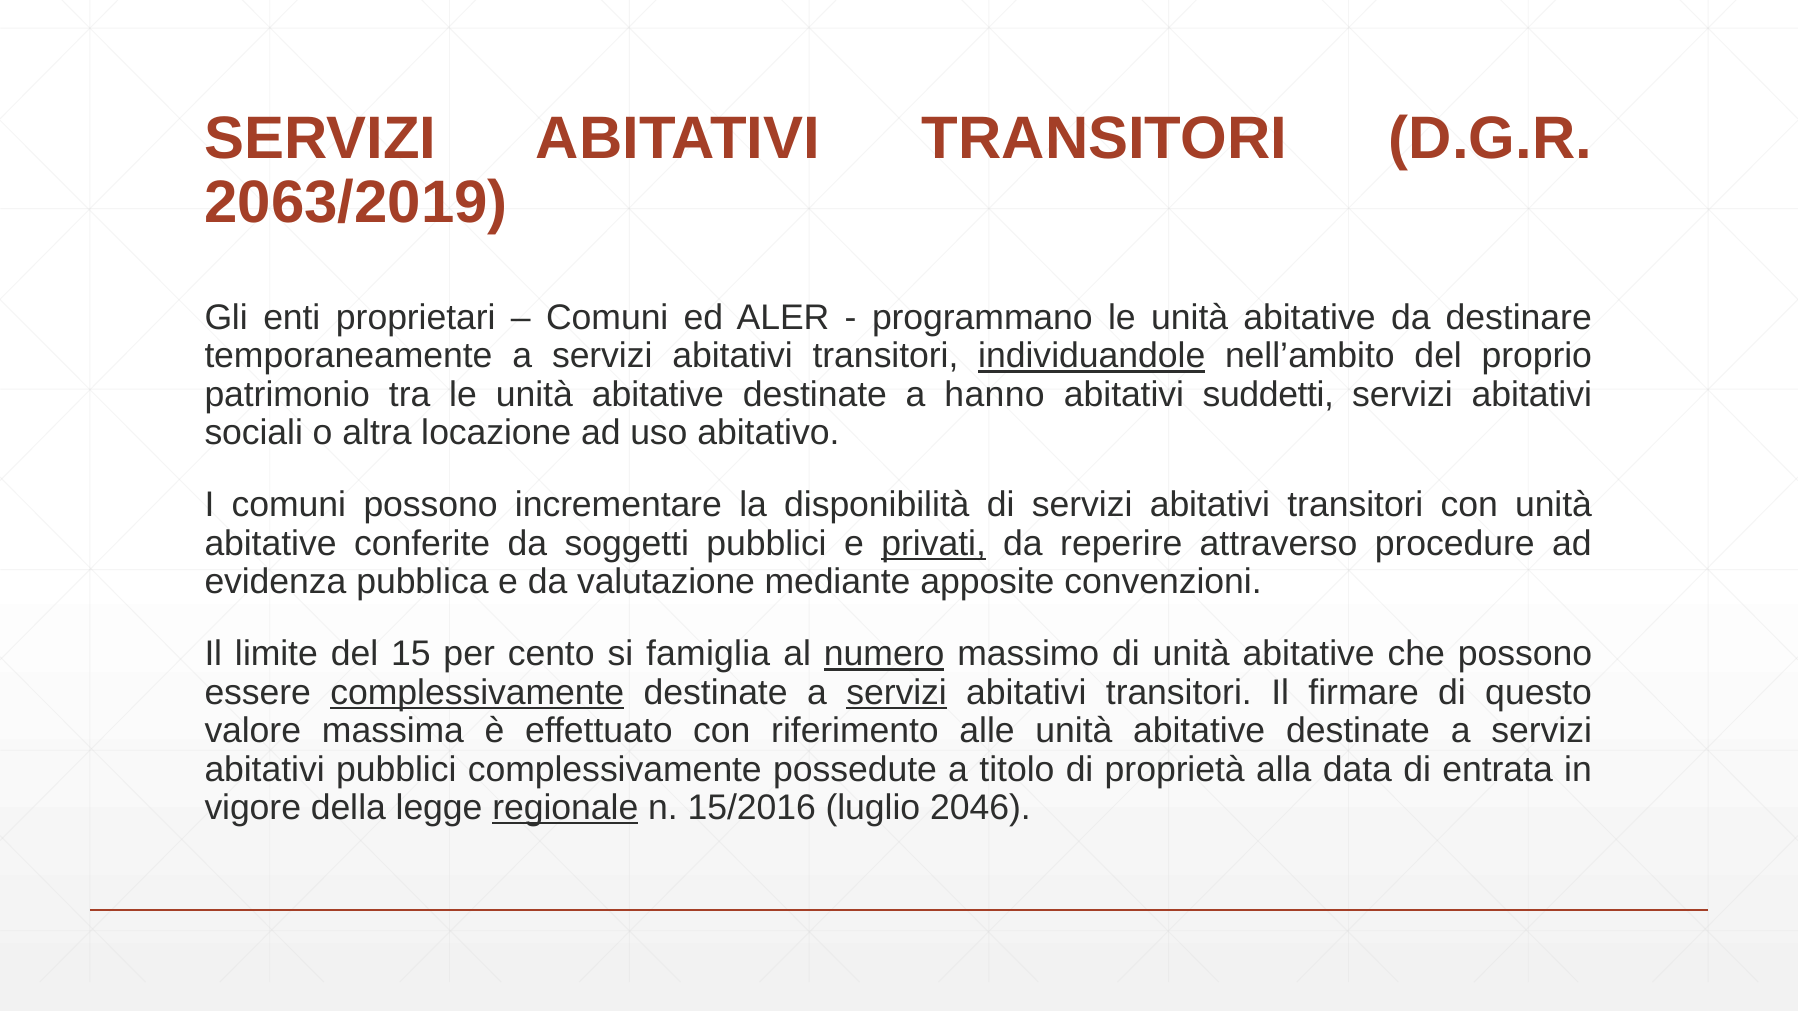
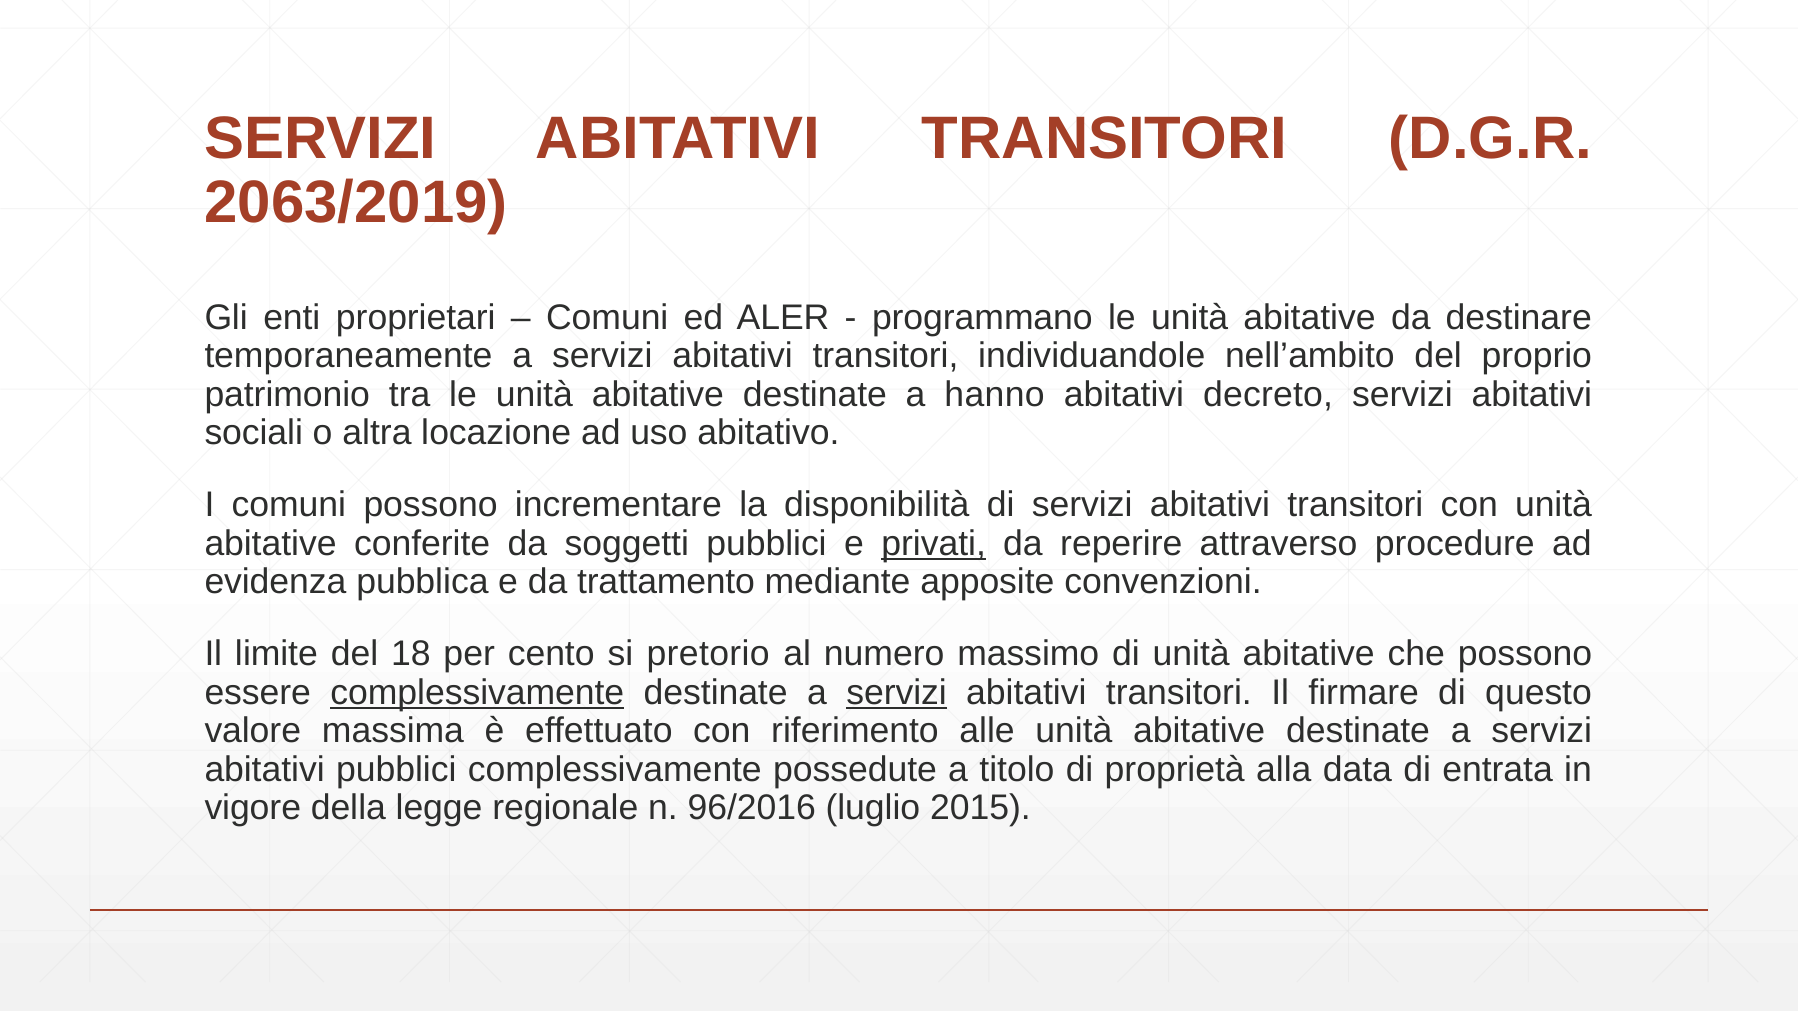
individuandole underline: present -> none (1092, 356)
suddetti: suddetti -> decreto (1268, 395)
valutazione: valutazione -> trattamento (666, 582)
15: 15 -> 18 (411, 654)
famiglia: famiglia -> pretorio (708, 654)
numero underline: present -> none (884, 654)
regionale underline: present -> none (565, 808)
15/2016: 15/2016 -> 96/2016 (752, 808)
2046: 2046 -> 2015 (980, 808)
